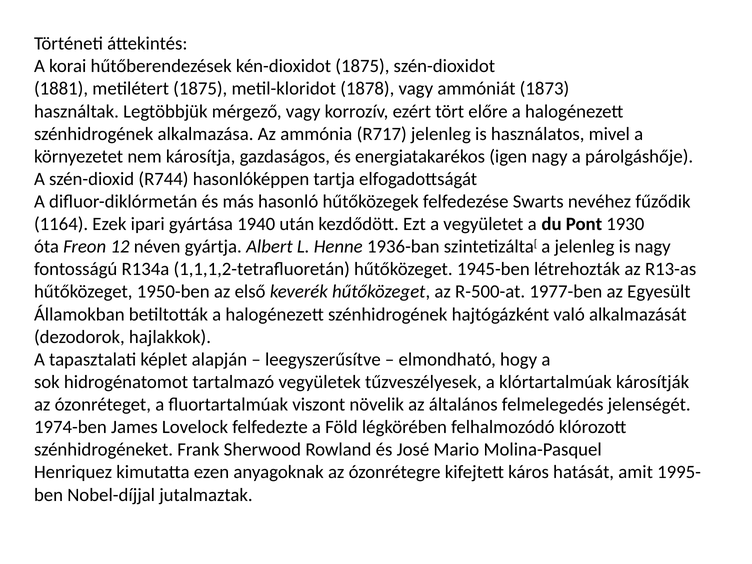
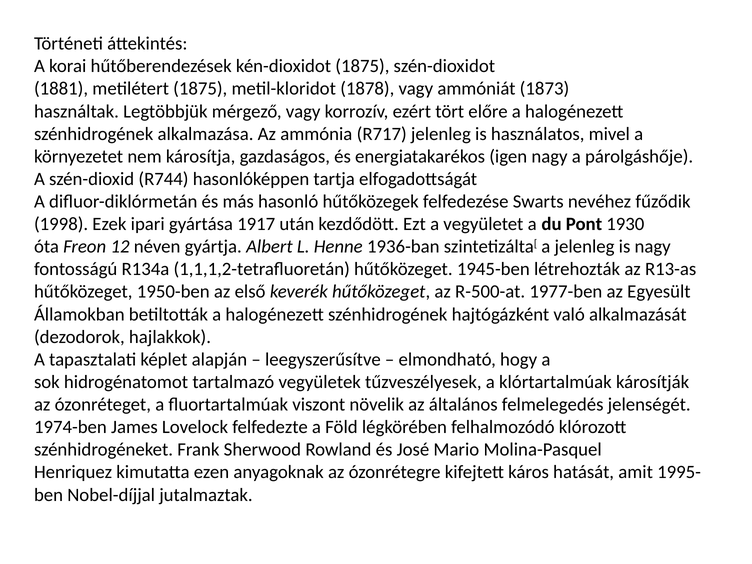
1164: 1164 -> 1998 (61, 224)
1940: 1940 -> 1917 (256, 224)
